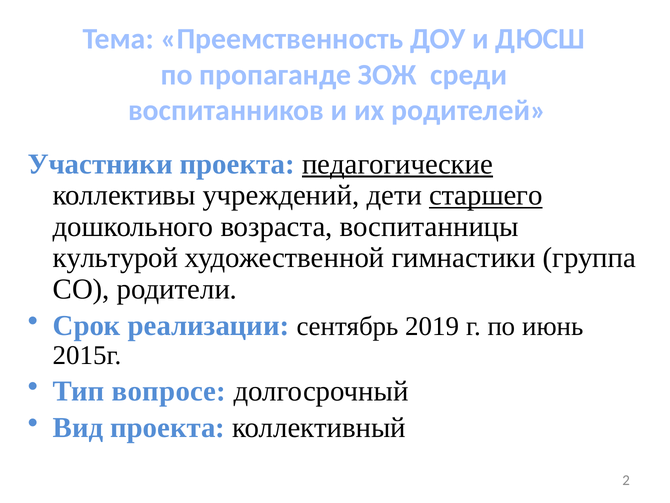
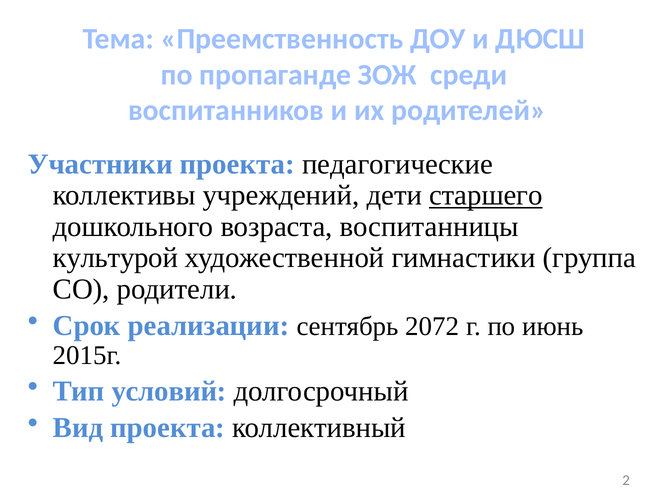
педагогические underline: present -> none (397, 164)
2019: 2019 -> 2072 (432, 326)
вопросе: вопросе -> условий (169, 391)
